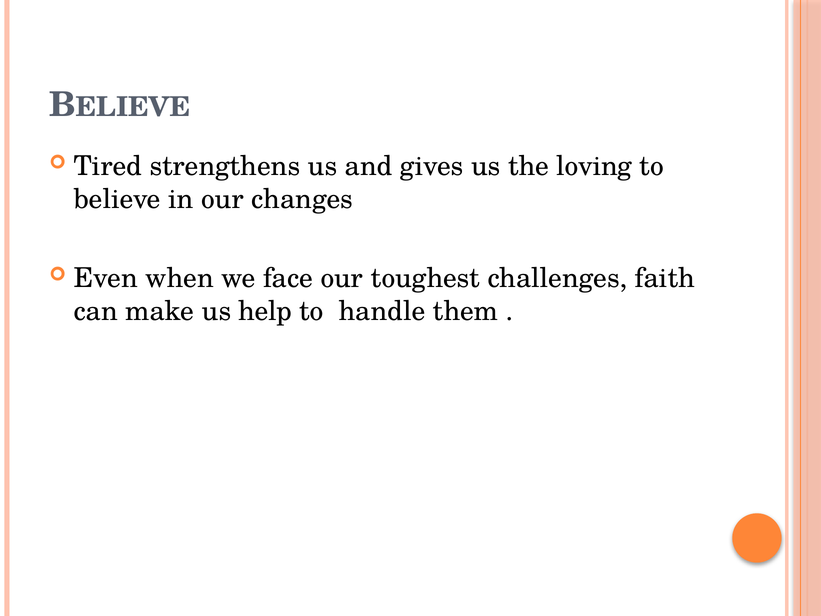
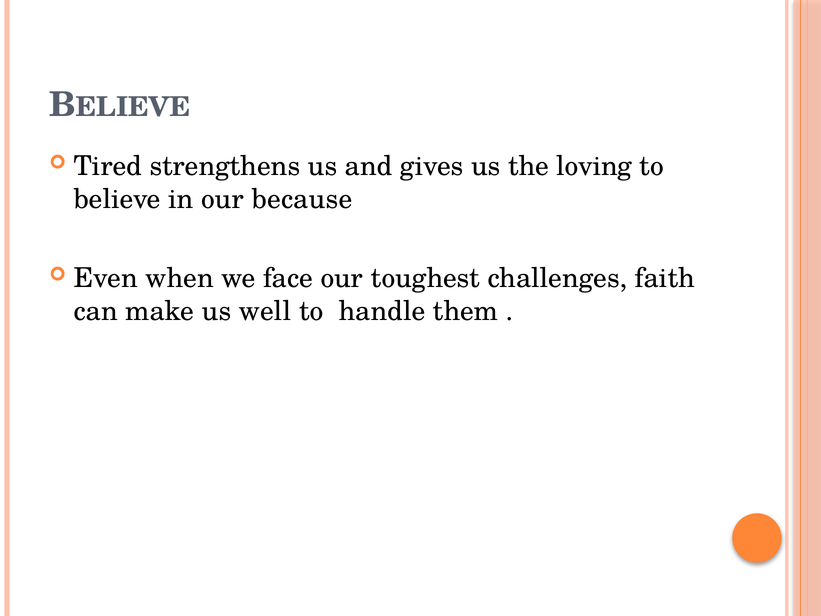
changes: changes -> because (302, 199)
help: help -> well (265, 311)
